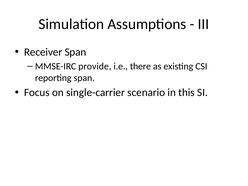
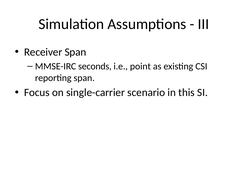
provide: provide -> seconds (95, 66)
there: there -> point (140, 66)
